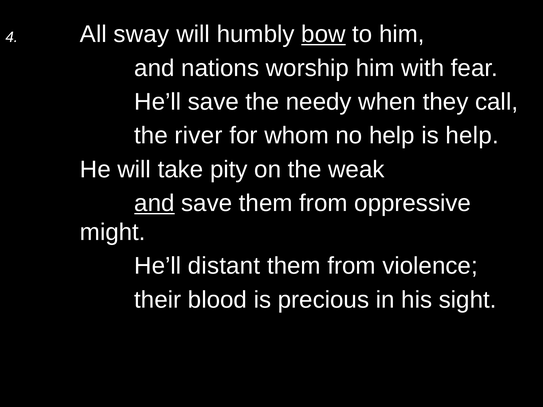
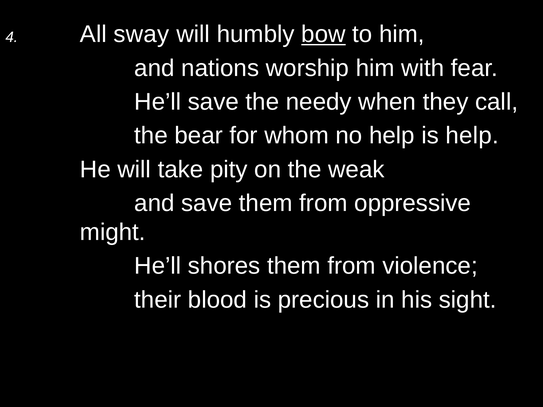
river: river -> bear (199, 136)
and underline: present -> none (154, 203)
distant: distant -> shores (224, 266)
